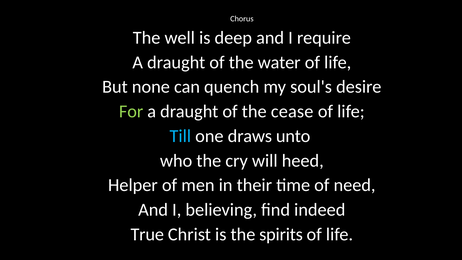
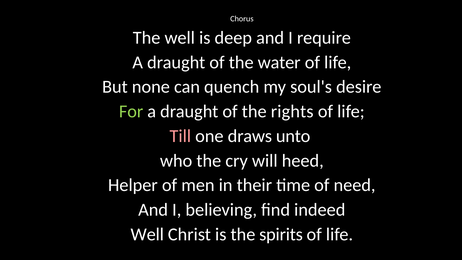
cease: cease -> rights (292, 111)
Till colour: light blue -> pink (180, 136)
True: True -> Well (147, 234)
